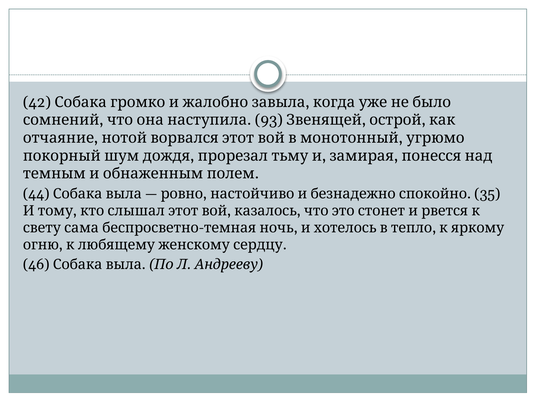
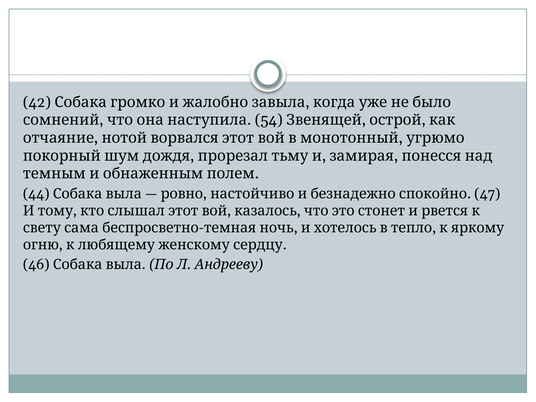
93: 93 -> 54 (269, 120)
35: 35 -> 47 (487, 194)
